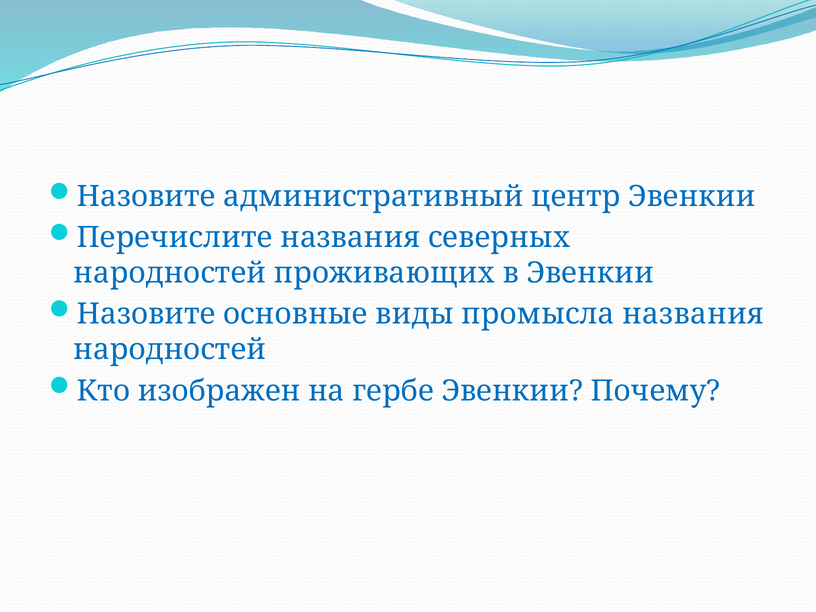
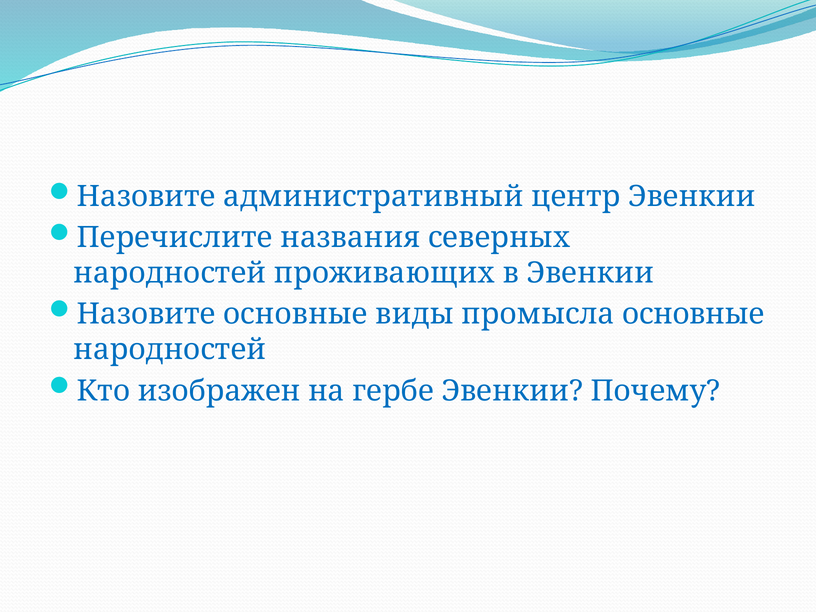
промысла названия: названия -> основные (693, 314)
